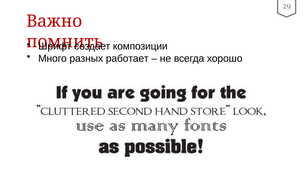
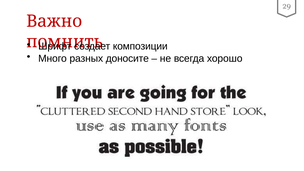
работает: работает -> доносите (127, 59)
